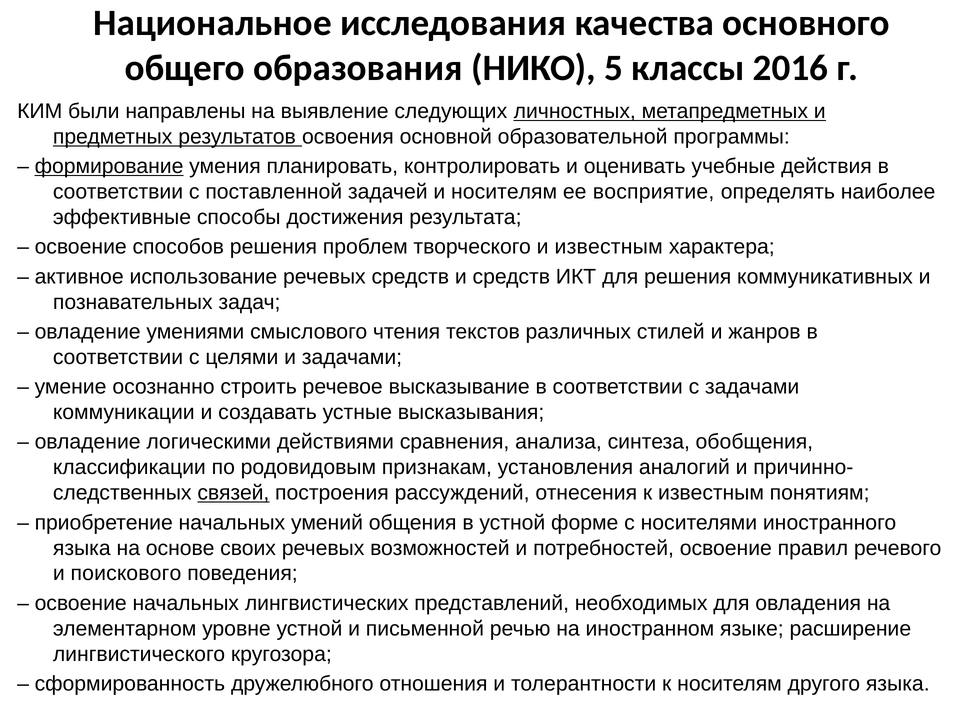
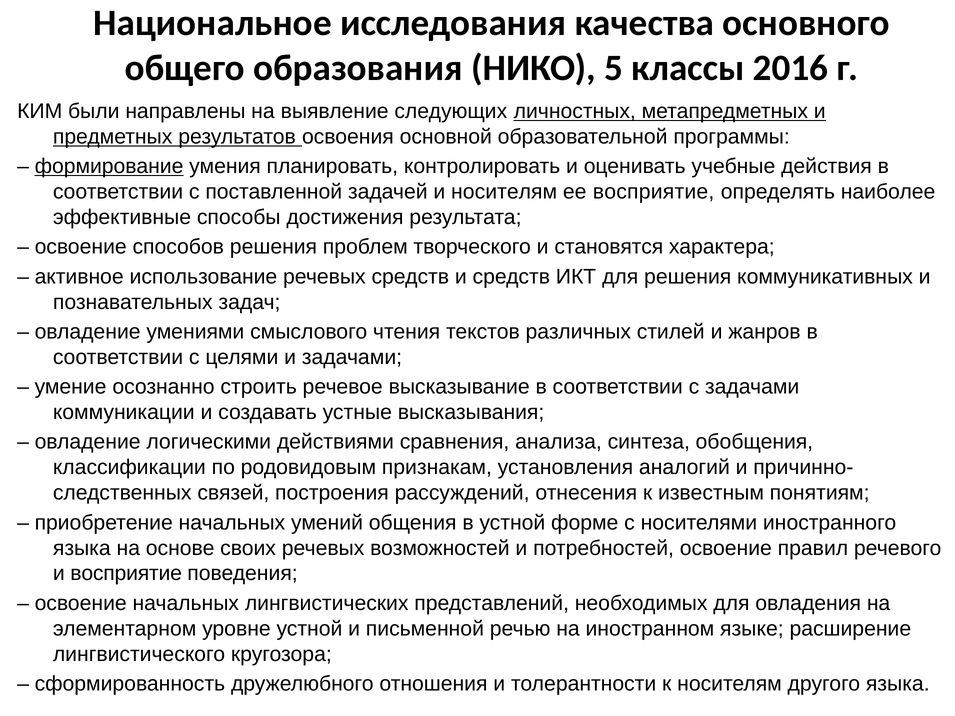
и известным: известным -> становятся (609, 247)
связей underline: present -> none (233, 493)
и поискового: поискового -> восприятие (126, 574)
